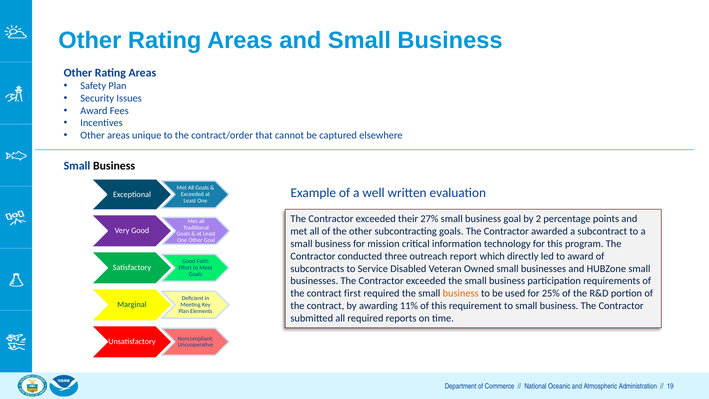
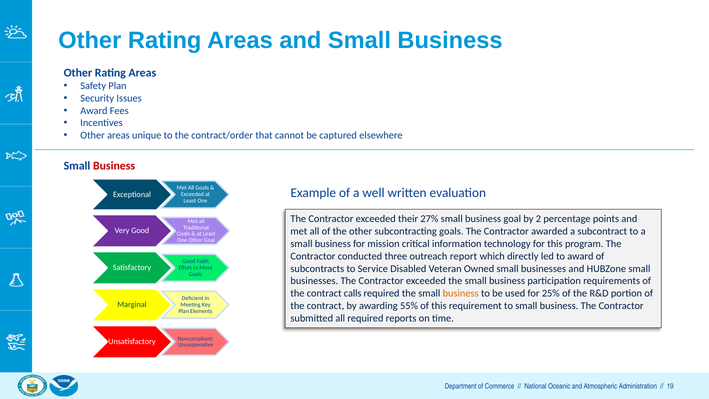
Business colour: black -> red (114, 166)
first: first -> calls (353, 293)
11%: 11% -> 55% (409, 306)
